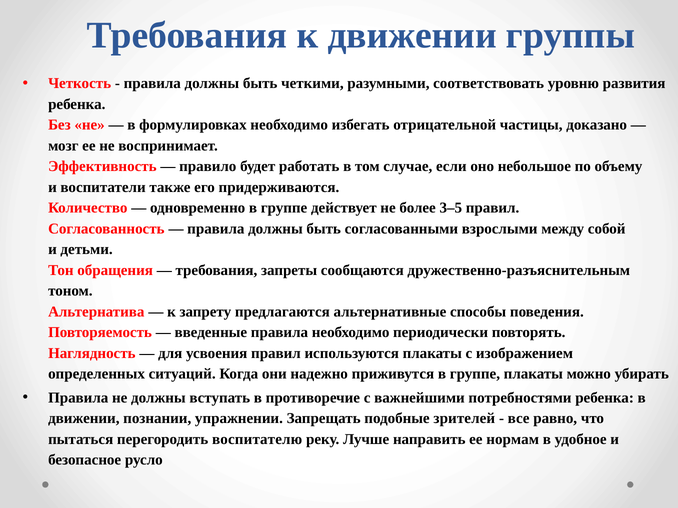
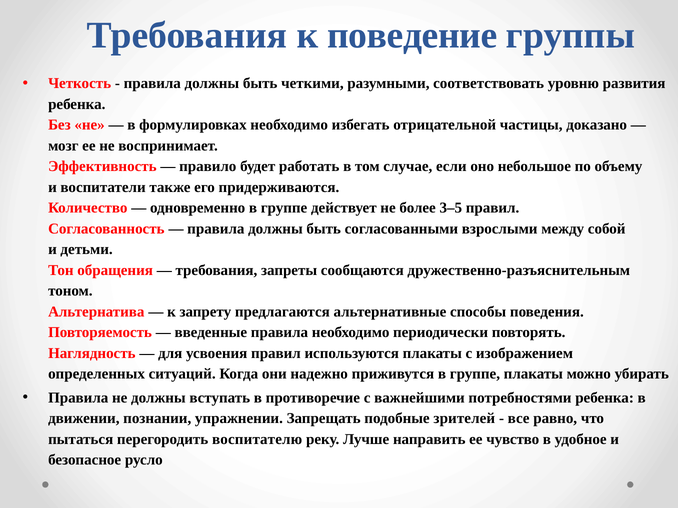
к движении: движении -> поведение (412, 35)
нормам: нормам -> чувство (513, 440)
